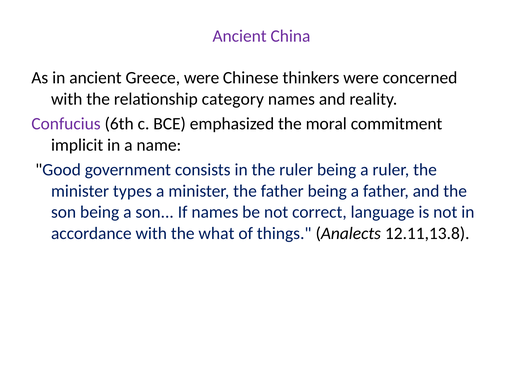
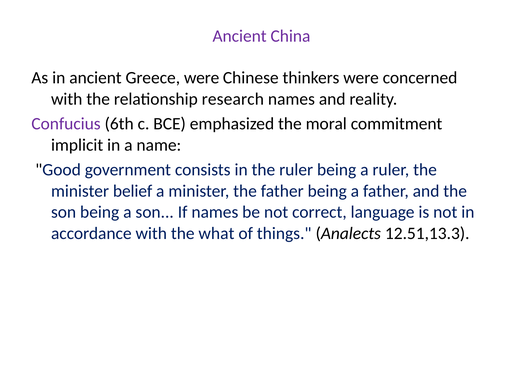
category: category -> research (233, 99)
types: types -> belief (133, 191)
12.11,13.8: 12.11,13.8 -> 12.51,13.3 (427, 234)
